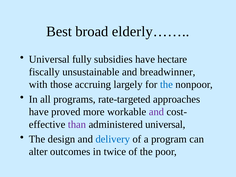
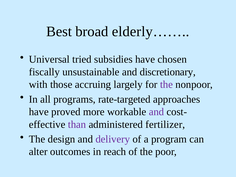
fully: fully -> tried (82, 59)
hectare: hectare -> chosen (172, 59)
breadwinner: breadwinner -> discretionary (168, 72)
the colour: blue -> purple (166, 85)
administered universal: universal -> fertilizer (165, 124)
delivery colour: blue -> purple (113, 139)
twice: twice -> reach (115, 152)
